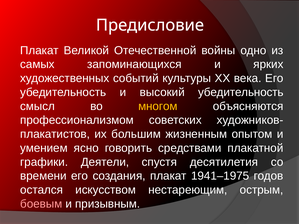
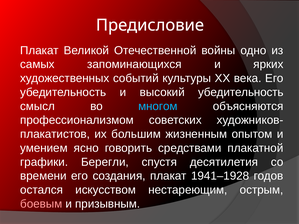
многом colour: yellow -> light blue (158, 106)
Деятели: Деятели -> Берегли (105, 162)
1941–1975: 1941–1975 -> 1941–1928 (220, 176)
